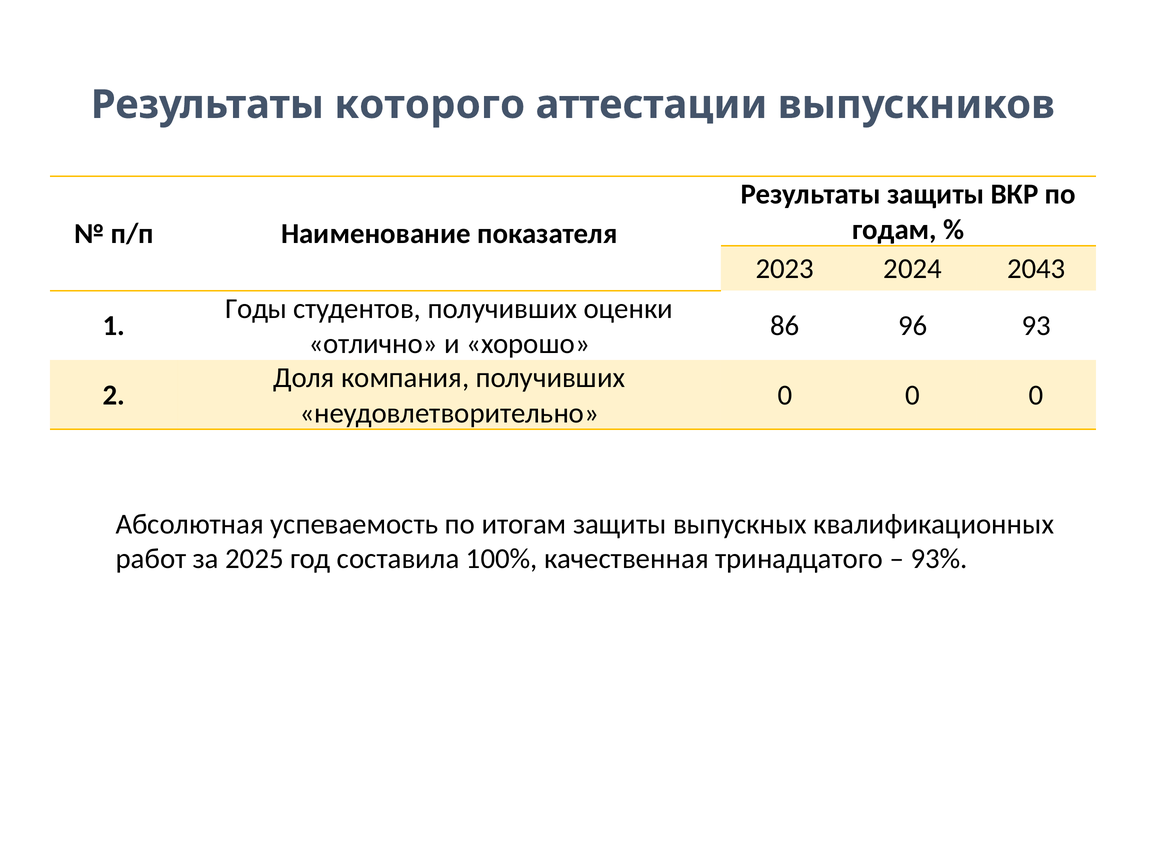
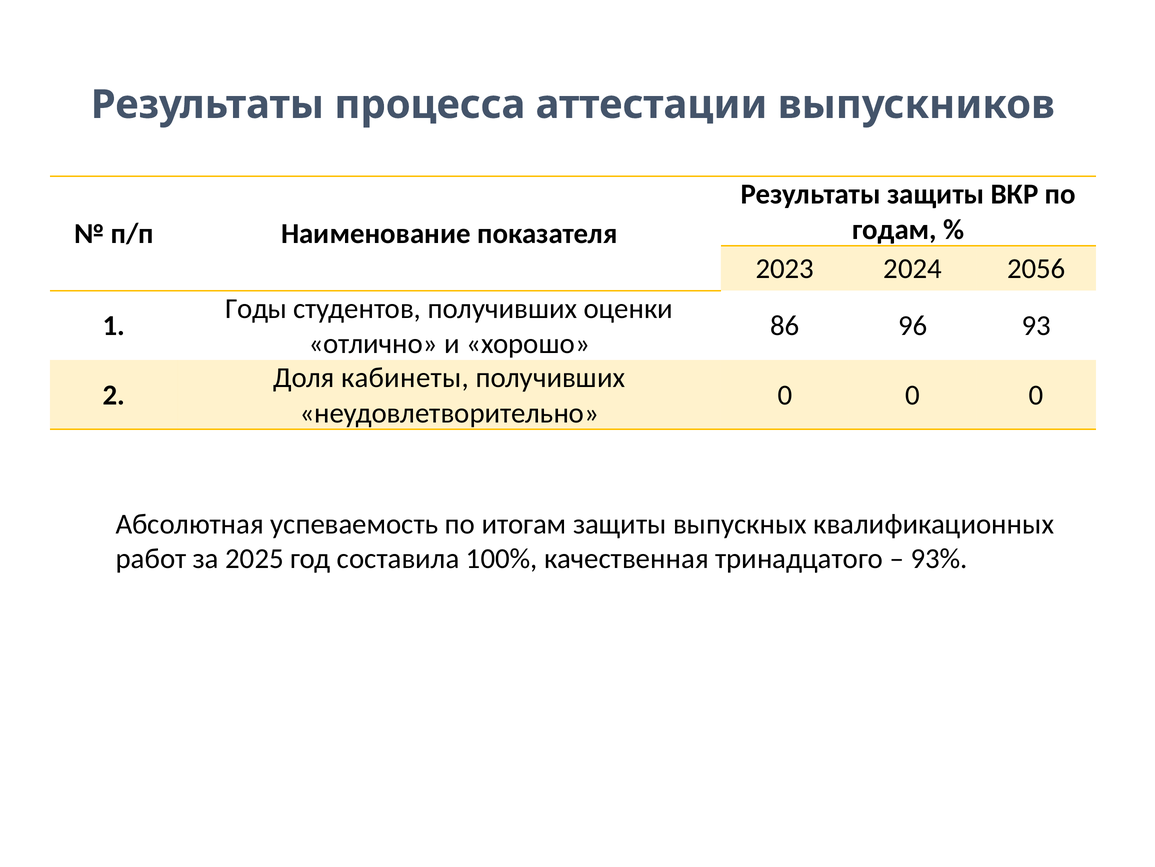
которого: которого -> процесса (430, 105)
2043: 2043 -> 2056 (1036, 268)
компания: компания -> кабинеты (405, 378)
